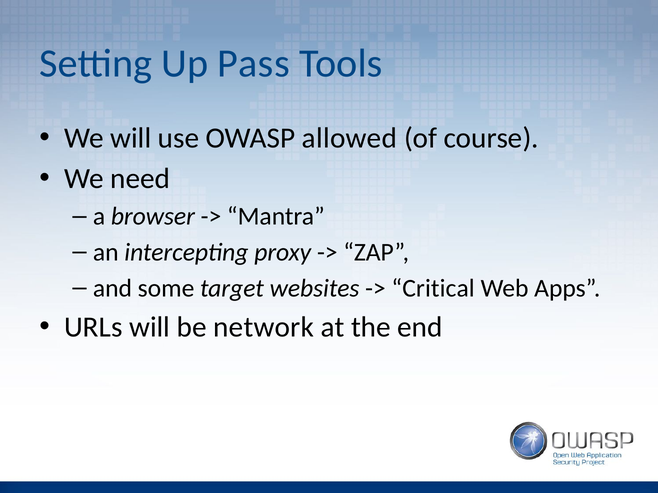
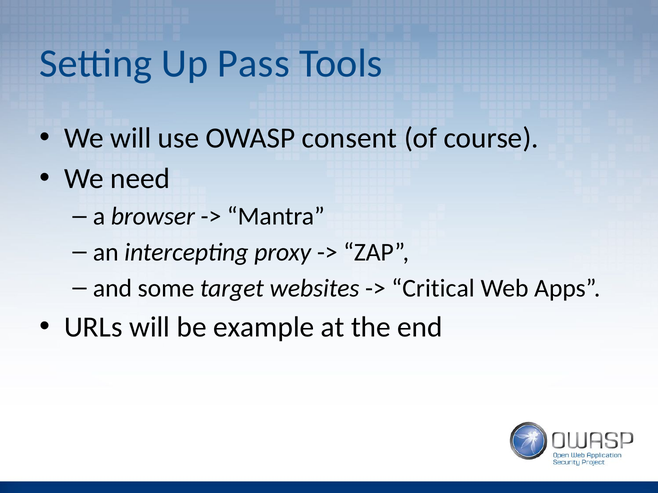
allowed: allowed -> consent (350, 138)
network: network -> example (264, 328)
